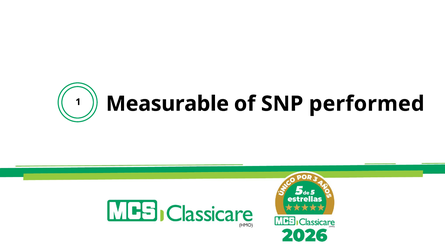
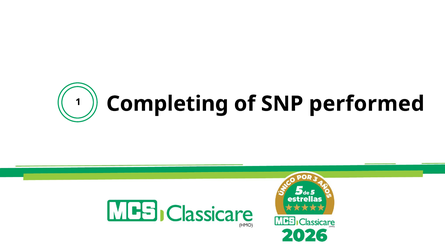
Measurable: Measurable -> Completing (167, 104)
